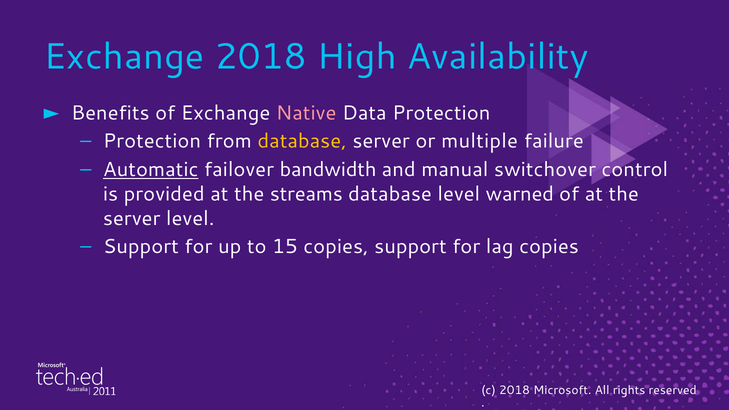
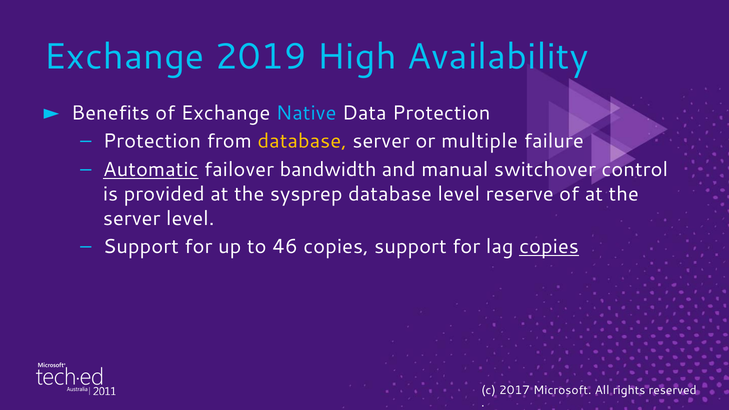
Exchange 2018: 2018 -> 2019 (261, 57)
Native colour: pink -> light blue (306, 113)
streams: streams -> sysprep (306, 194)
warned: warned -> reserve (520, 194)
15: 15 -> 46 (285, 247)
copies underline: none -> present (549, 247)
c 2018: 2018 -> 2017 (515, 391)
